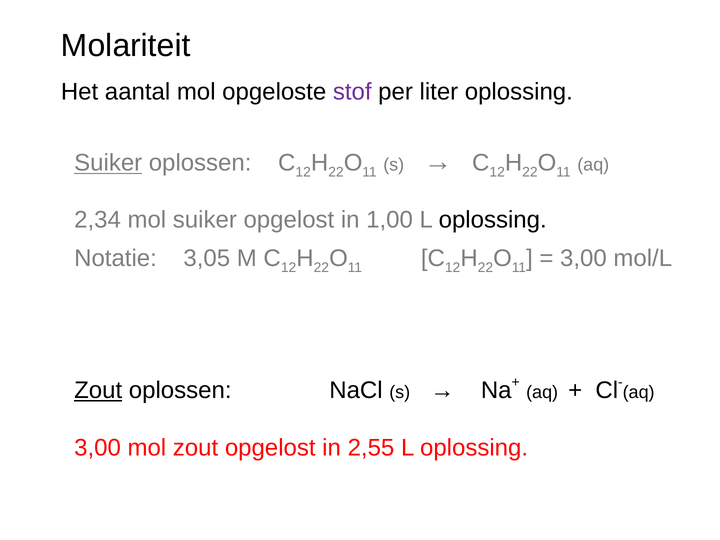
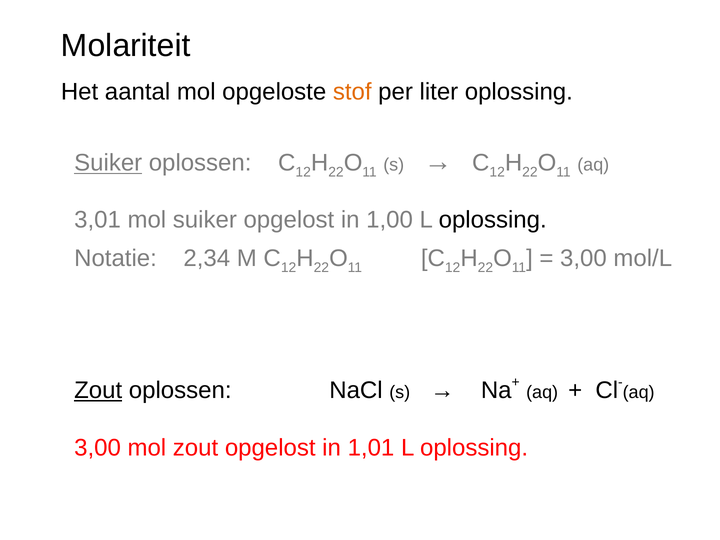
stof colour: purple -> orange (352, 92)
2,34: 2,34 -> 3,01 (98, 220)
3,05: 3,05 -> 2,34 (207, 258)
2,55: 2,55 -> 1,01 (371, 448)
